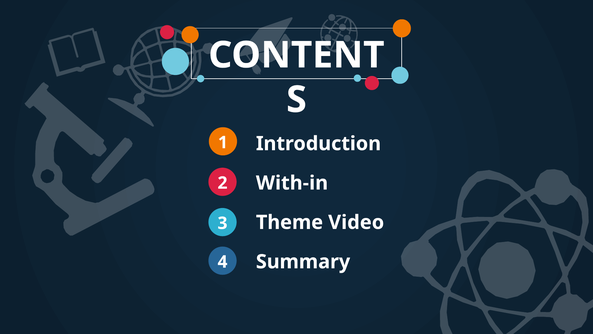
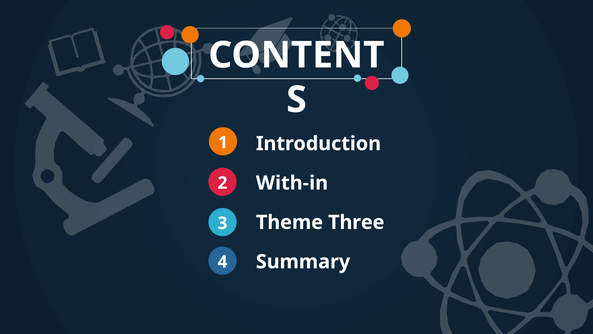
Video: Video -> Three (356, 222)
